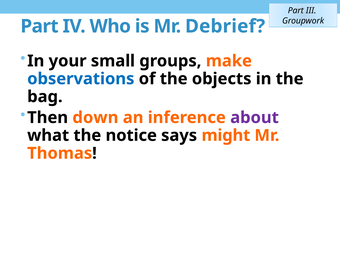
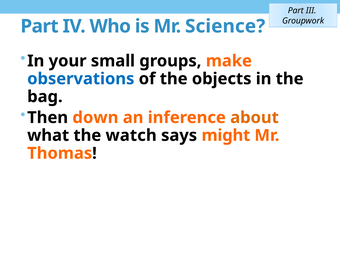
Debrief: Debrief -> Science (225, 26)
about colour: purple -> orange (255, 118)
notice: notice -> watch (131, 135)
